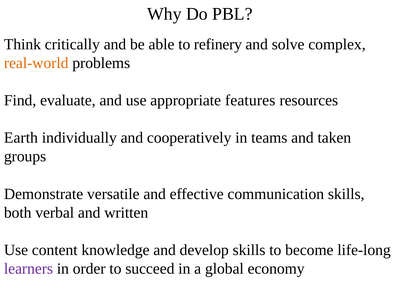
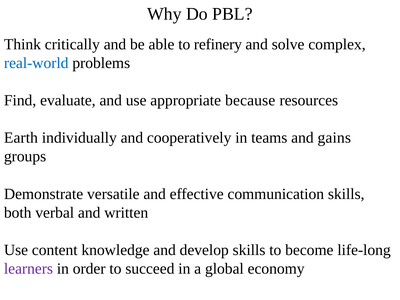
real-world colour: orange -> blue (36, 63)
features: features -> because (250, 100)
taken: taken -> gains (334, 138)
